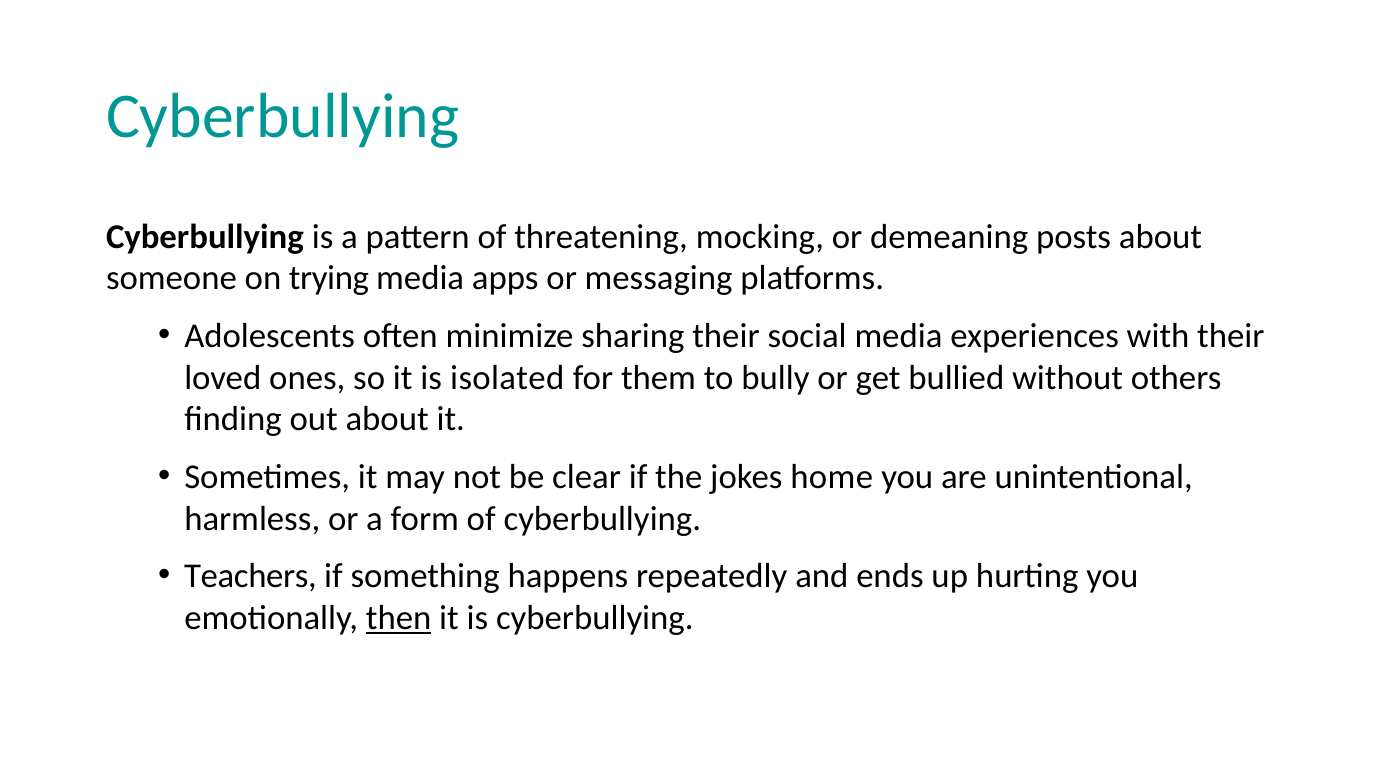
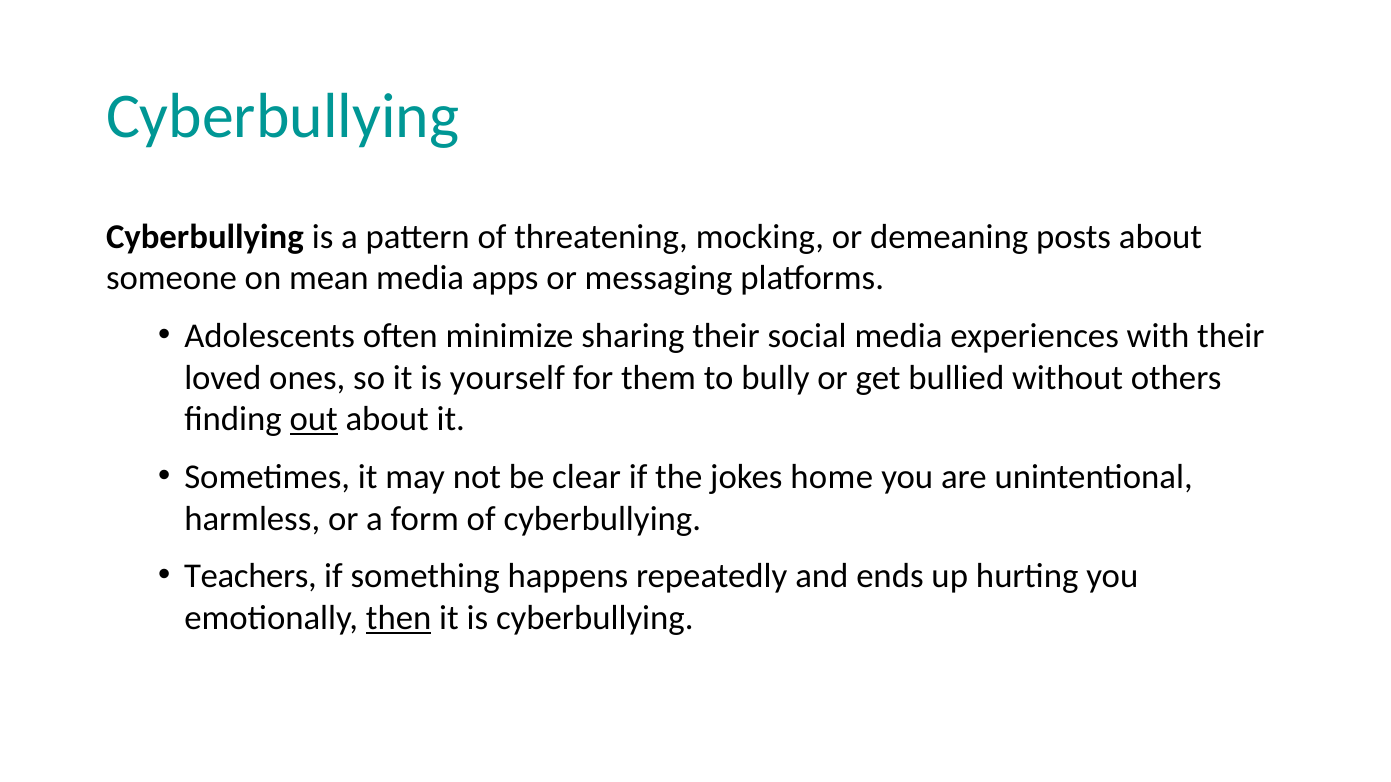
trying: trying -> mean (329, 279)
isolated: isolated -> yourself (507, 378)
out underline: none -> present (314, 420)
